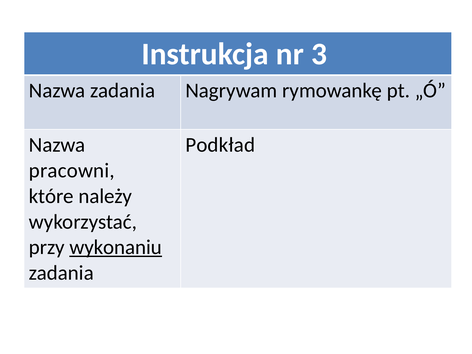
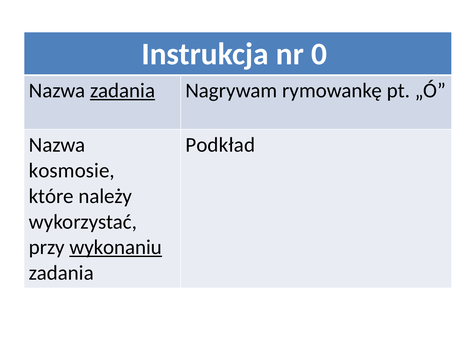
3: 3 -> 0 (319, 54)
zadania underline: none -> present (123, 91)
pracowni: pracowni -> kosmosie (72, 170)
